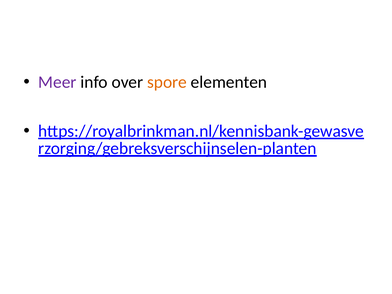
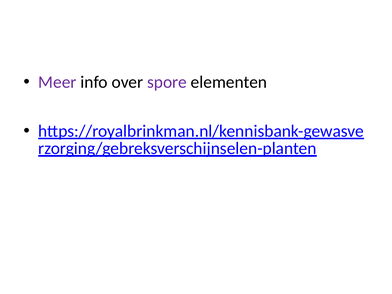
spore colour: orange -> purple (167, 82)
